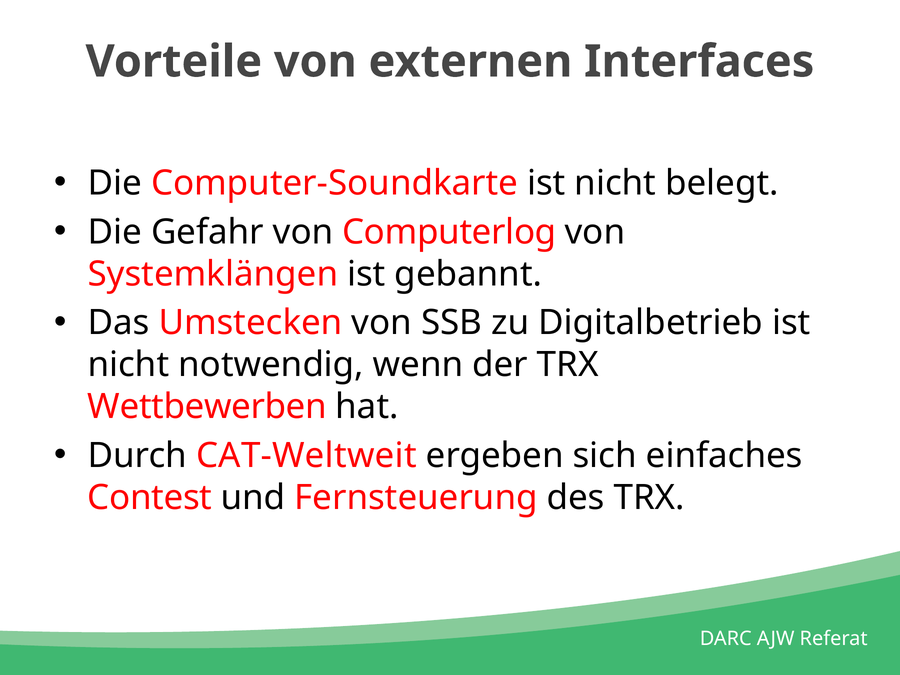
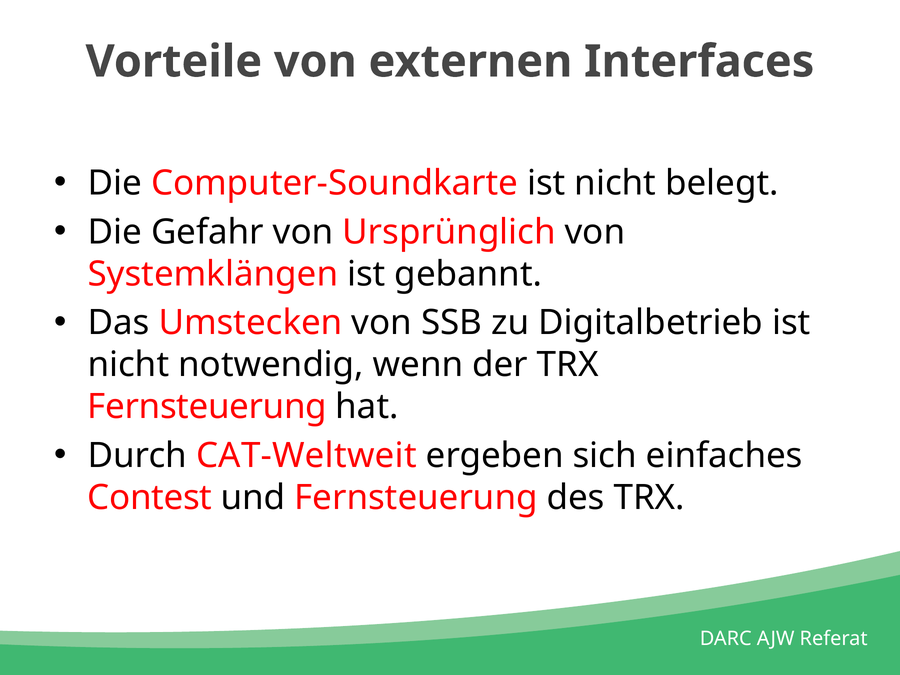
Computerlog: Computerlog -> Ursprünglich (449, 232)
Wettbewerben: Wettbewerben -> Fernsteuerung (207, 407)
